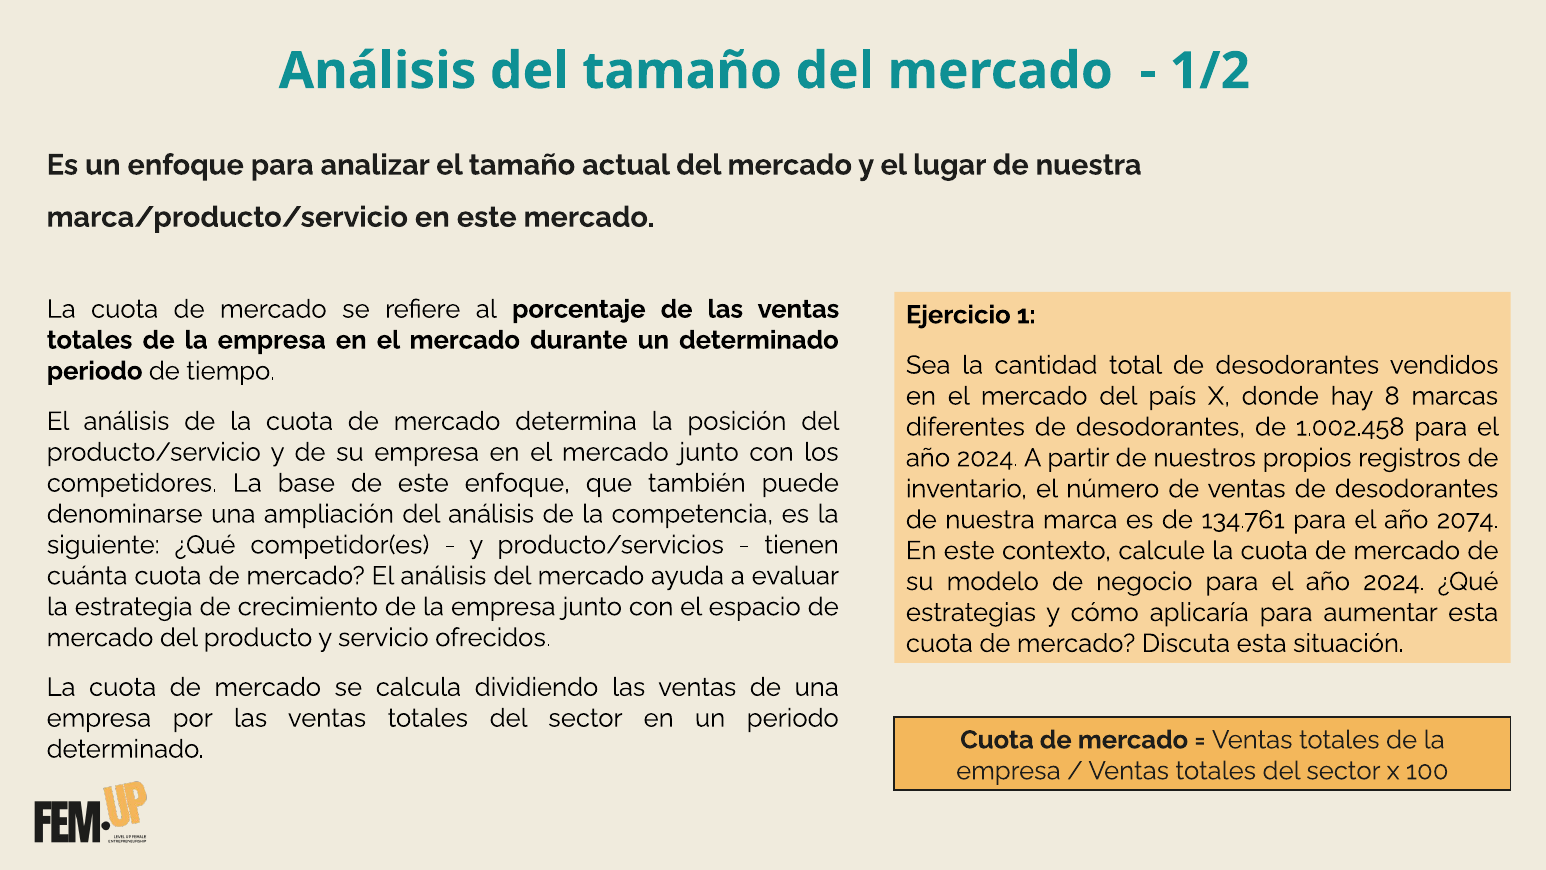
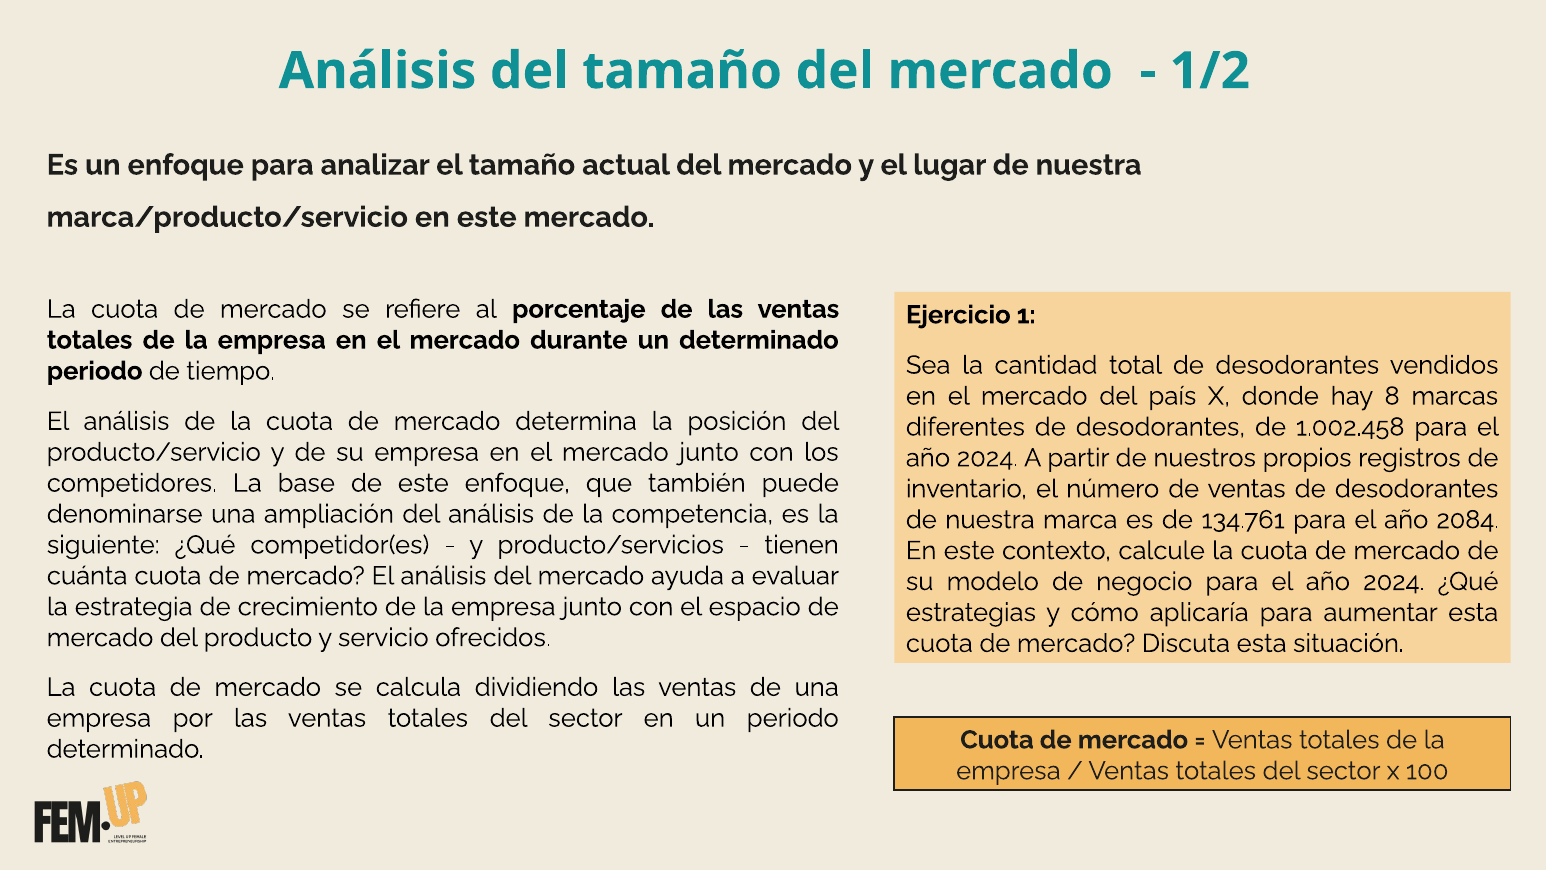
2074: 2074 -> 2084 (1468, 520)
